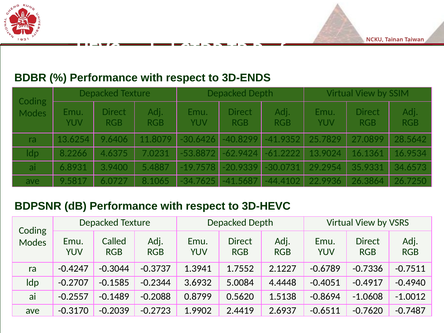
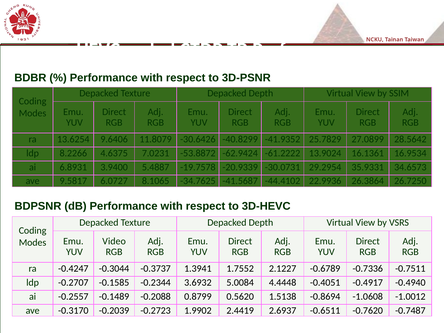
3D-ENDS: 3D-ENDS -> 3D-PSNR (246, 78)
Called: Called -> Video (114, 241)
